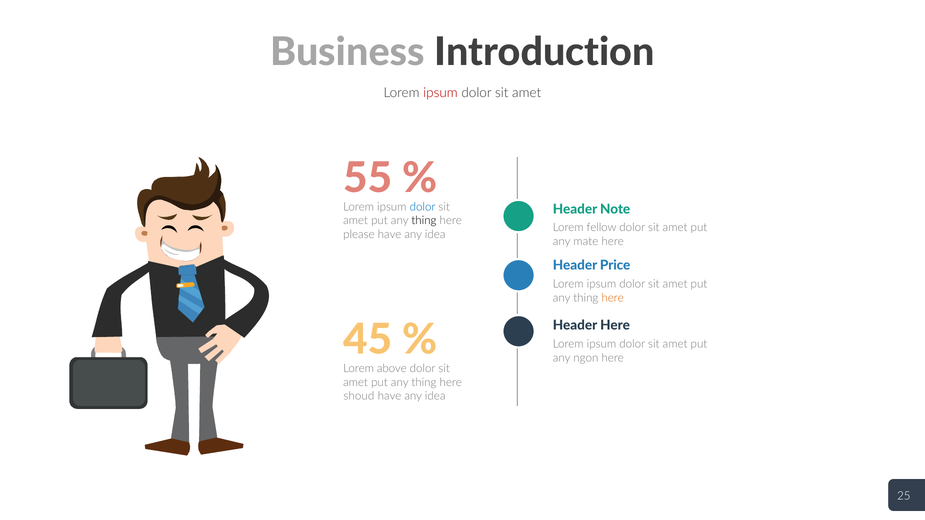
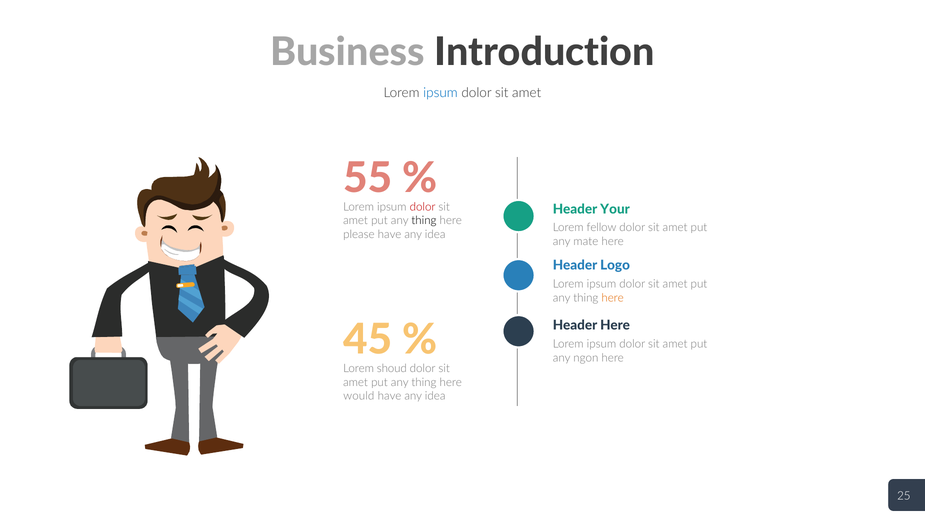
ipsum colour: red -> blue (440, 93)
dolor colour: blue -> red (423, 207)
Note: Note -> Your (615, 209)
Price: Price -> Logo (615, 266)
above: above -> shoud (392, 369)
shoud: shoud -> would (359, 396)
